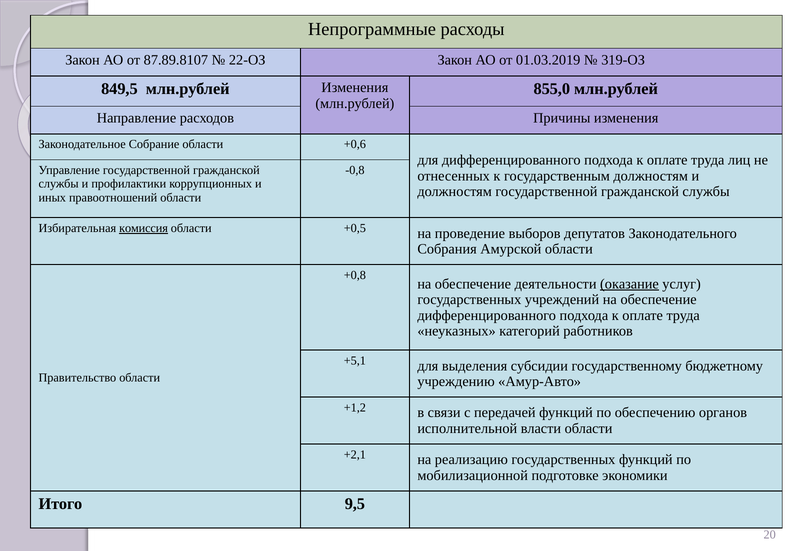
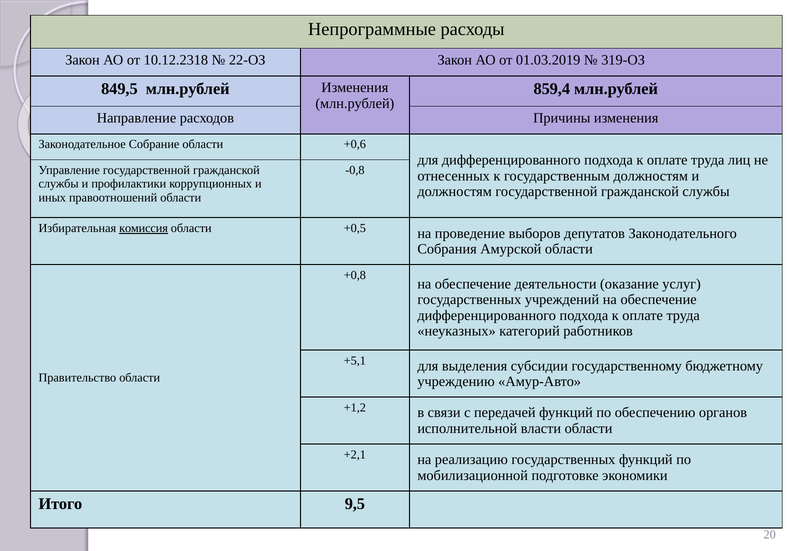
87.89.8107: 87.89.8107 -> 10.12.2318 (176, 60)
855,0: 855,0 -> 859,4 (552, 89)
оказание underline: present -> none (629, 284)
